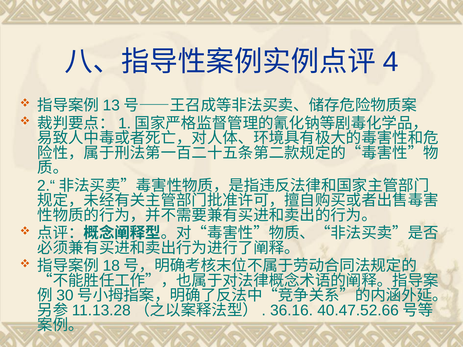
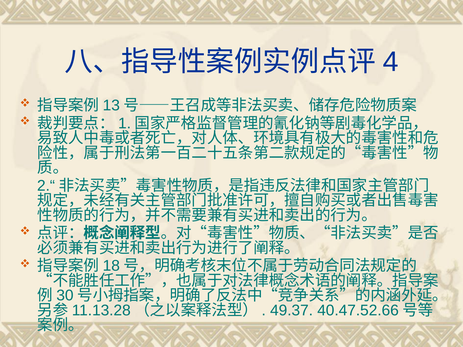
36.16: 36.16 -> 49.37 (292, 311)
